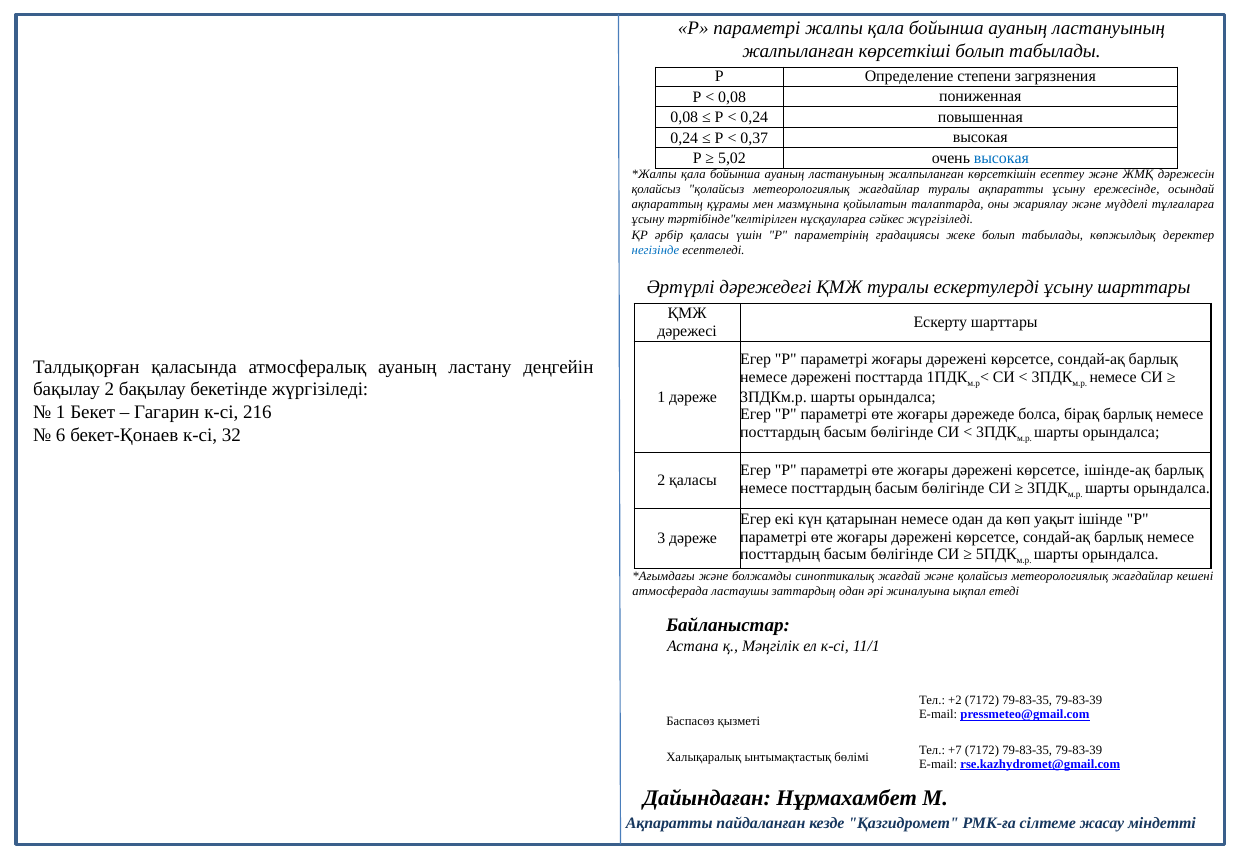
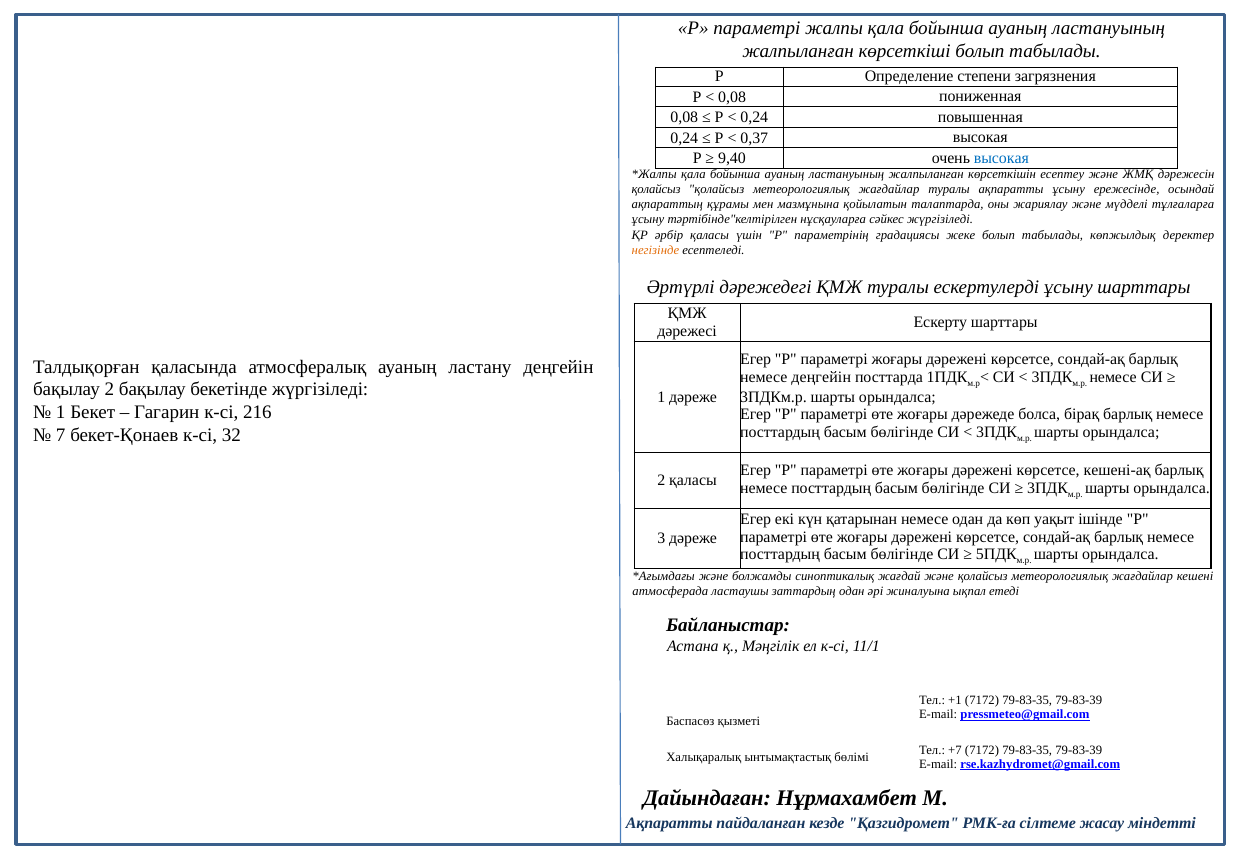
5,02: 5,02 -> 9,40 (732, 159)
негізінде colour: blue -> orange (655, 250)
немесе дәрежені: дәрежені -> деңгейін (821, 377)
6: 6 -> 7 (61, 435)
ішінде-ақ: ішінде-ақ -> кешені-ақ (1117, 471)
+2: +2 -> +1 (955, 700)
